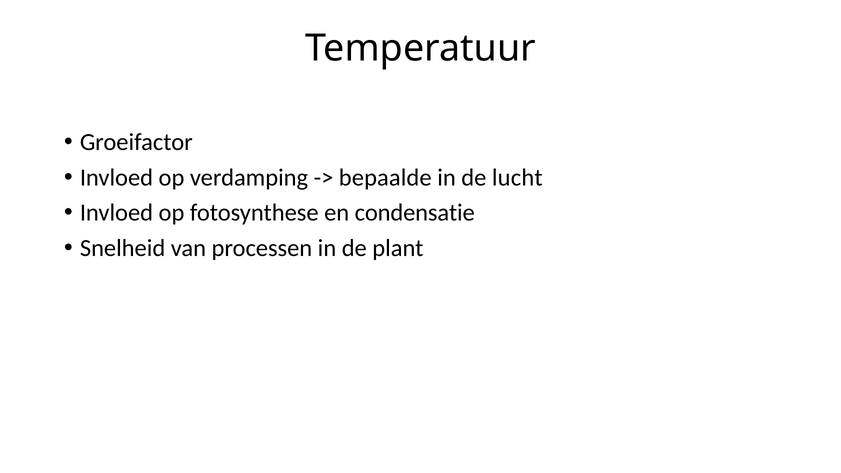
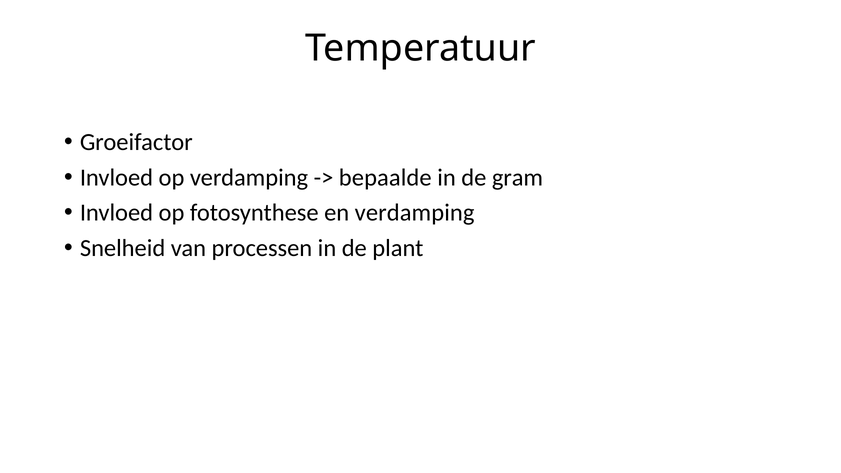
lucht: lucht -> gram (517, 177)
en condensatie: condensatie -> verdamping (415, 213)
